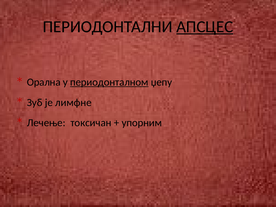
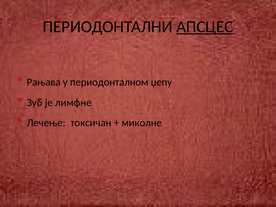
Орална: Орална -> Рањава (44, 82)
периодонталном underline: present -> none (109, 82)
упорним: упорним -> миколне (142, 123)
